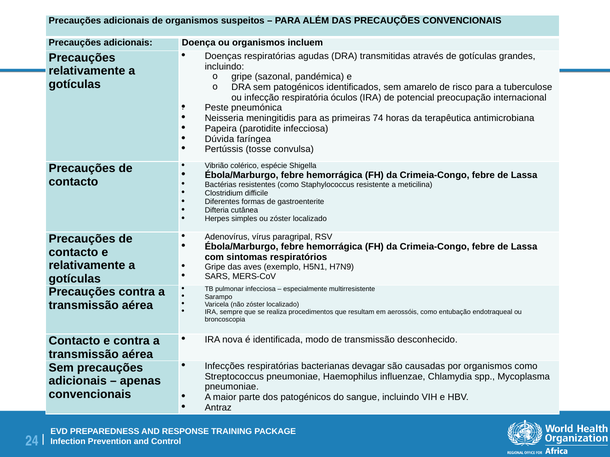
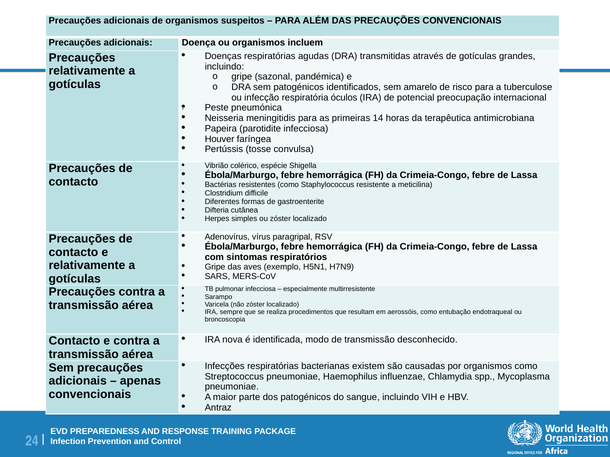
74: 74 -> 14 (378, 118)
Dúvida: Dúvida -> Houver (220, 139)
devagar: devagar -> existem (368, 367)
